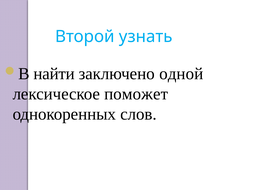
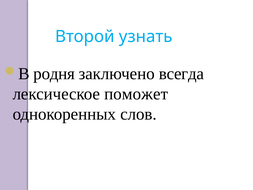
найти: найти -> родня (54, 74)
одной: одной -> всегда (181, 74)
